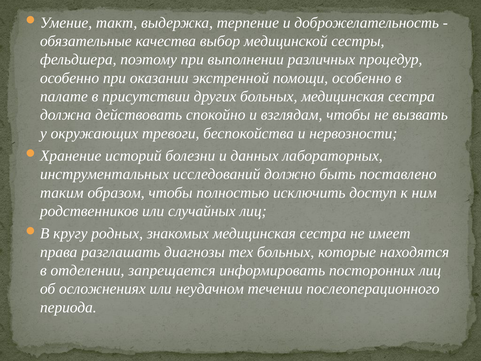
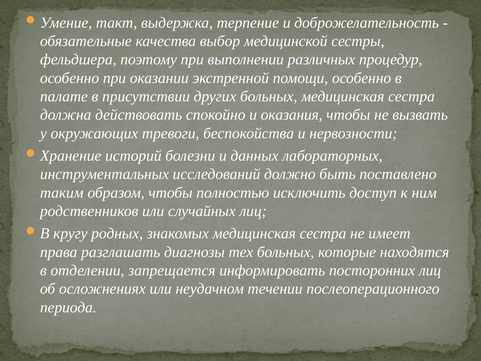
взглядам: взглядам -> оказания (292, 115)
